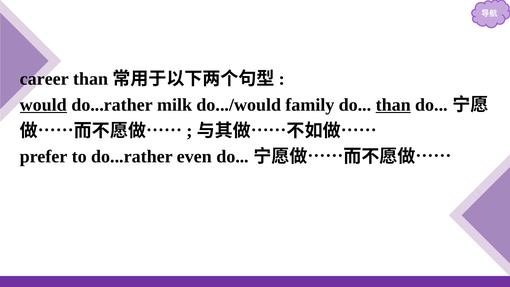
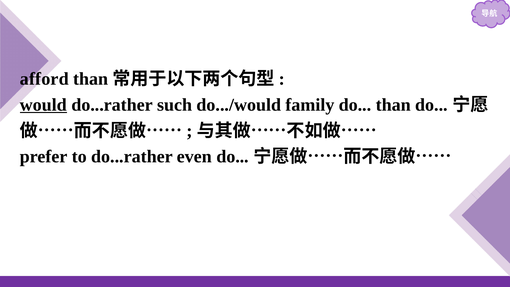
career: career -> afford (44, 79)
milk: milk -> such (175, 105)
than underline: present -> none (393, 105)
